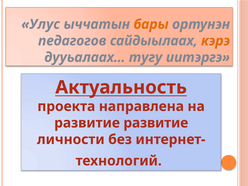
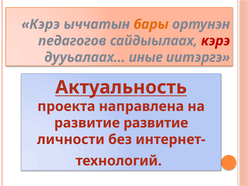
Улус: Улус -> Кэрэ (41, 24)
кэрэ colour: orange -> red (216, 41)
тугу: тугу -> иные (146, 57)
